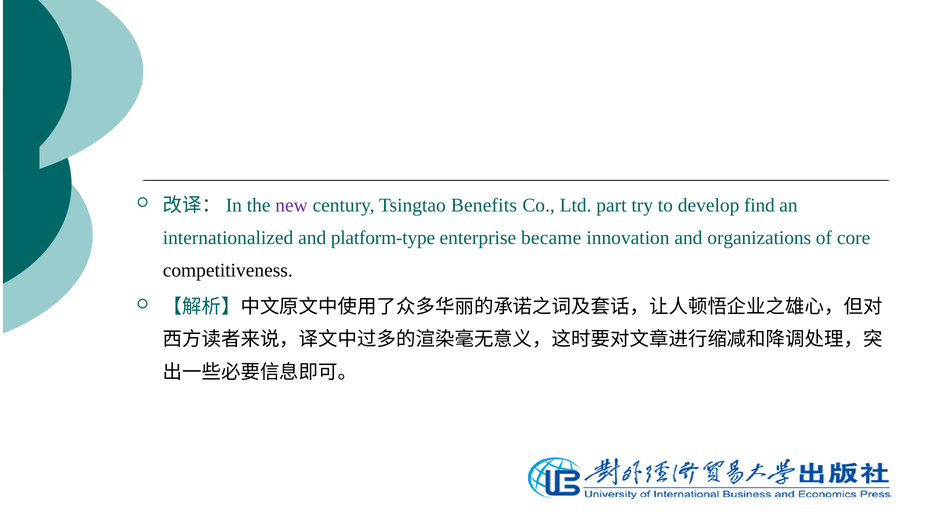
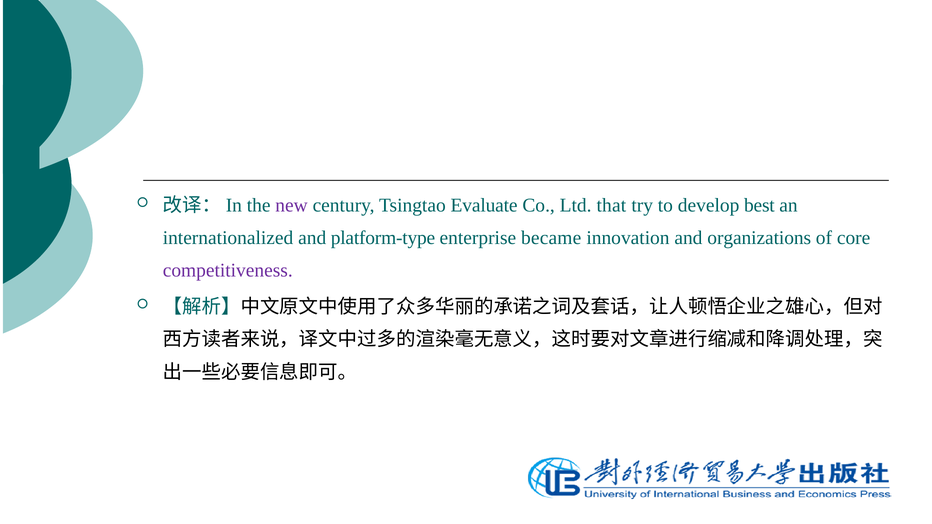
Benefits: Benefits -> Evaluate (484, 205)
part: part -> that (611, 205)
find: find -> best (759, 205)
competitiveness colour: black -> purple (228, 271)
